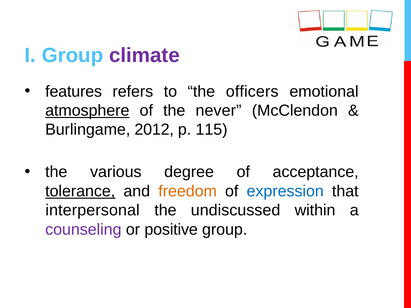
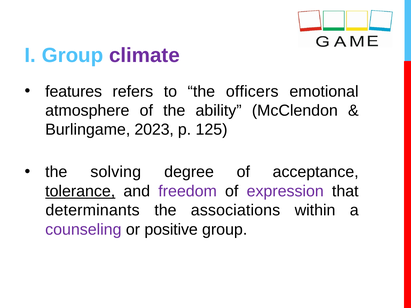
atmosphere underline: present -> none (87, 111)
never: never -> ability (219, 111)
2012: 2012 -> 2023 (154, 130)
115: 115 -> 125 (212, 130)
various: various -> solving (116, 172)
freedom colour: orange -> purple (188, 191)
expression colour: blue -> purple (285, 191)
interpersonal: interpersonal -> determinants (93, 210)
undiscussed: undiscussed -> associations (236, 210)
